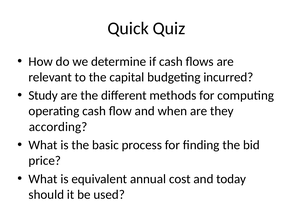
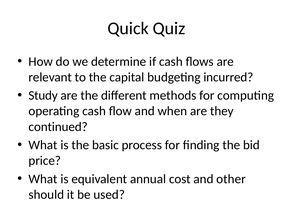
according: according -> continued (58, 127)
today: today -> other (231, 179)
